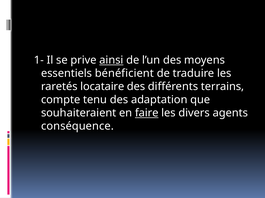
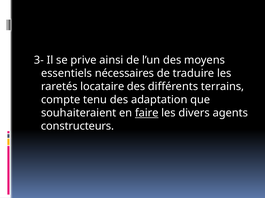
1-: 1- -> 3- (39, 60)
ainsi underline: present -> none (111, 60)
bénéficient: bénéficient -> nécessaires (124, 74)
conséquence: conséquence -> constructeurs (78, 127)
